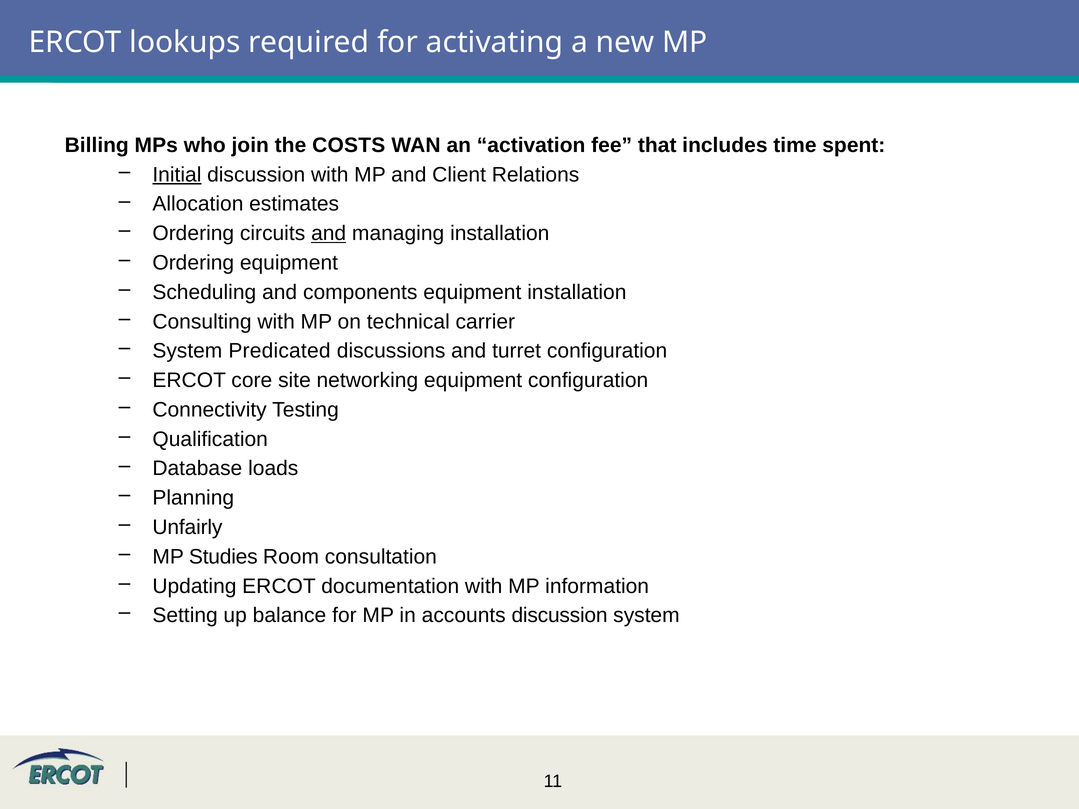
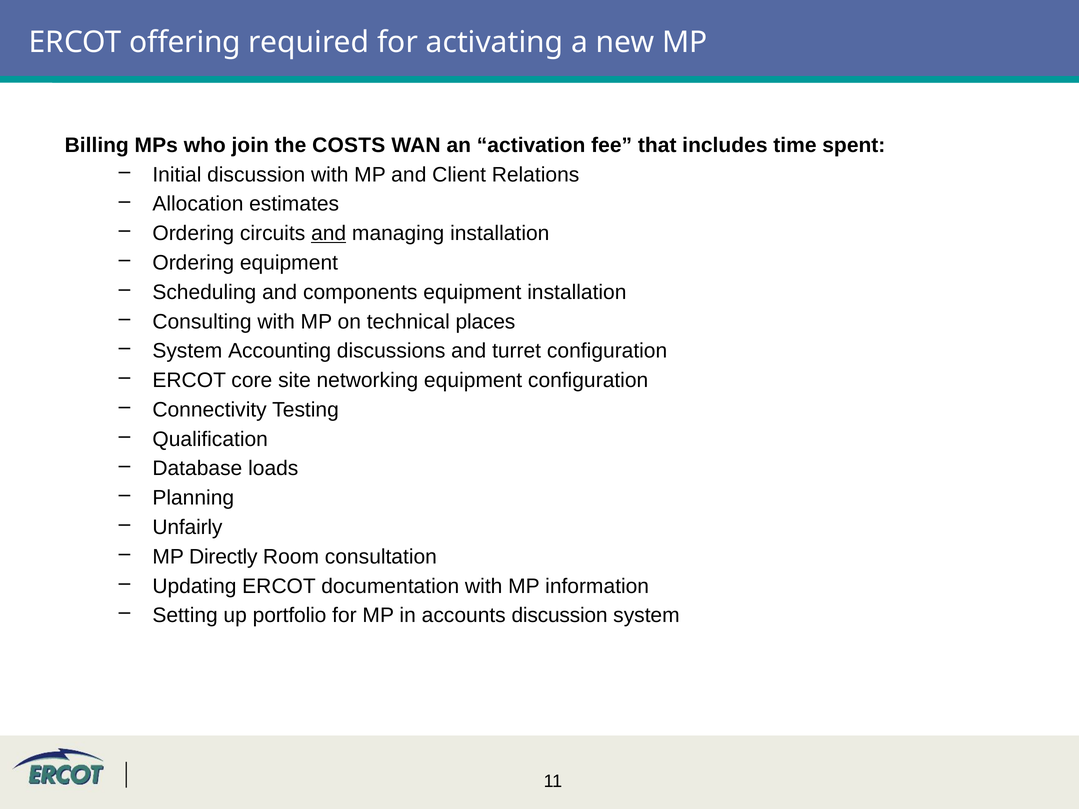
lookups: lookups -> offering (185, 43)
Initial underline: present -> none (177, 175)
carrier: carrier -> places (485, 322)
Predicated: Predicated -> Accounting (280, 351)
Studies: Studies -> Directly (223, 557)
balance: balance -> portfolio (290, 616)
